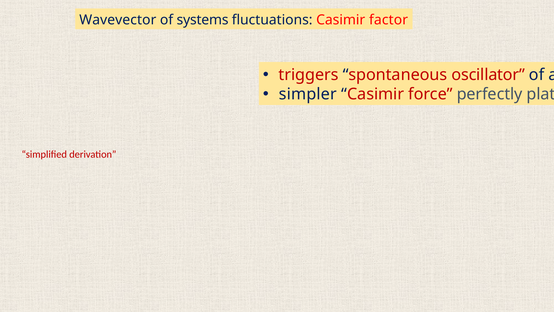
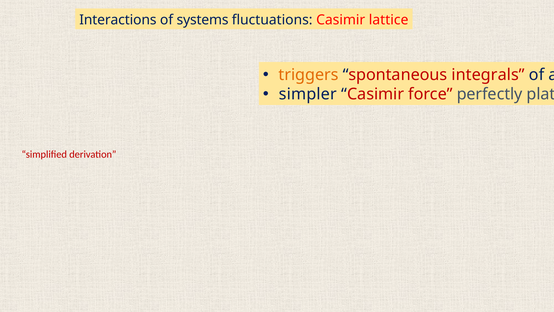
Wavevector: Wavevector -> Interactions (118, 20)
factor: factor -> lattice (389, 20)
triggers colour: red -> orange (309, 75)
oscillator: oscillator -> integrals (488, 75)
